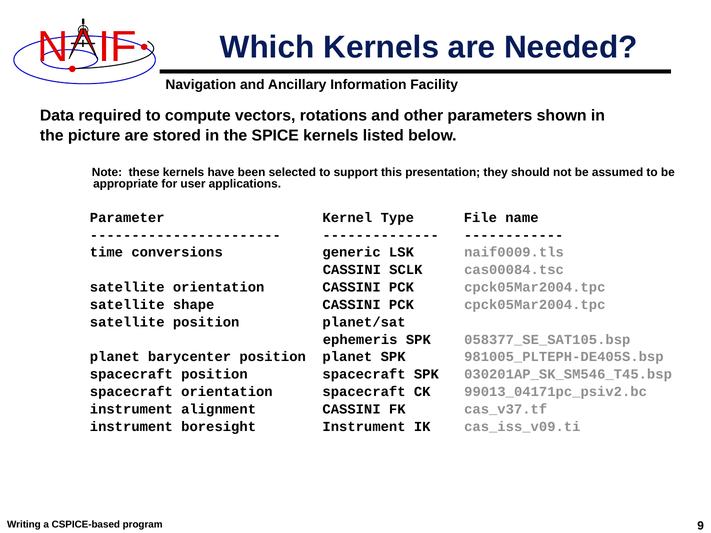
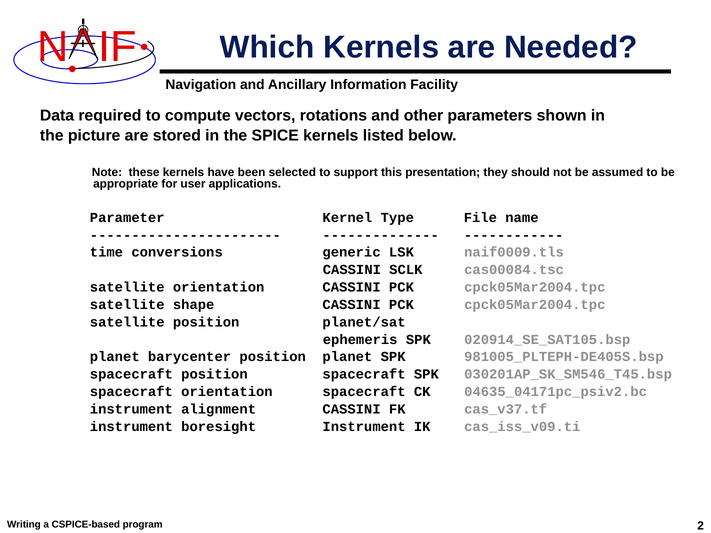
058377_SE_SAT105.bsp: 058377_SE_SAT105.bsp -> 020914_SE_SAT105.bsp (547, 340)
99013_04171pc_psiv2.bc: 99013_04171pc_psiv2.bc -> 04635_04171pc_psiv2.bc (556, 392)
9: 9 -> 2 (701, 526)
